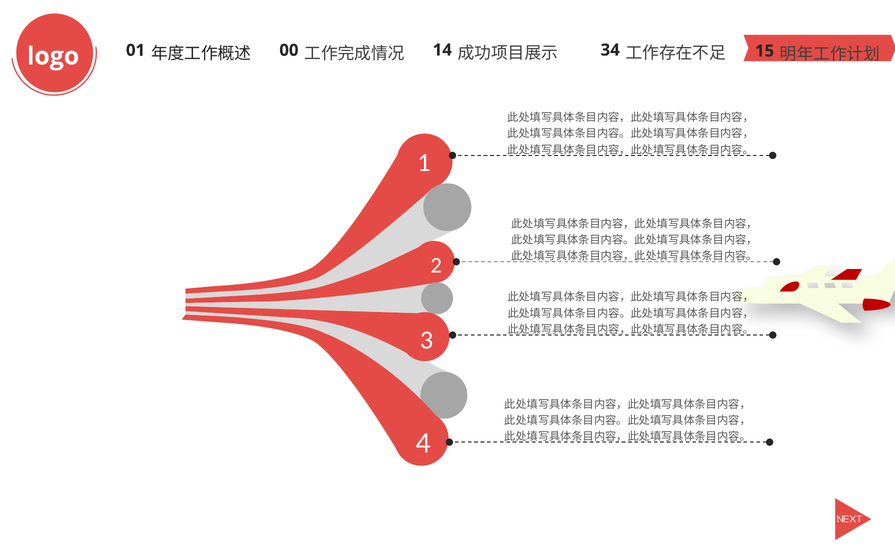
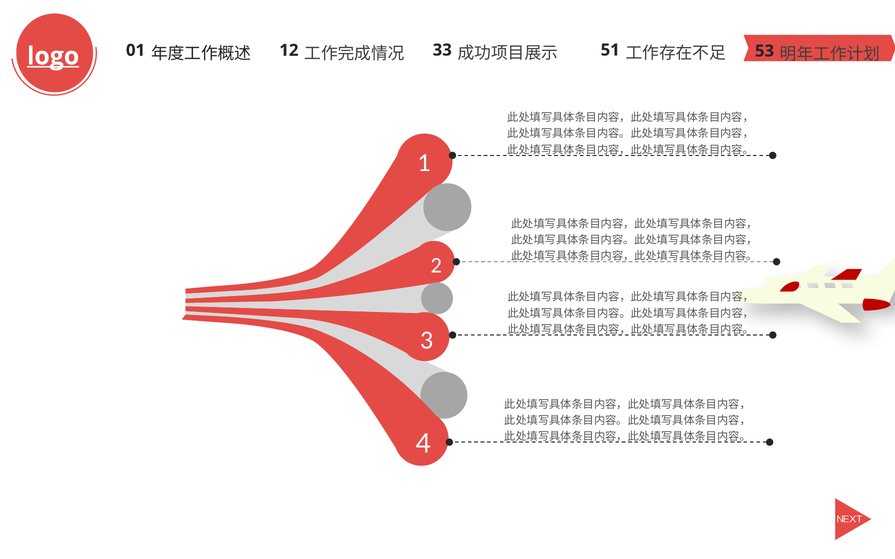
logo underline: none -> present (53, 56)
00: 00 -> 12 (289, 50)
14: 14 -> 33 (442, 50)
34: 34 -> 51 (610, 50)
15: 15 -> 53 (765, 51)
